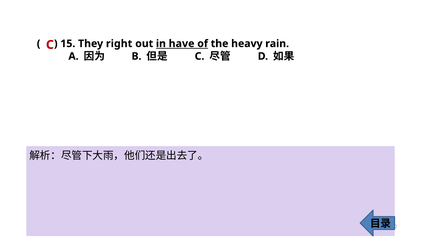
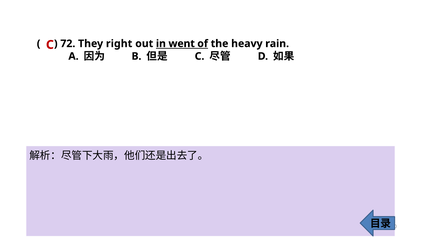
15: 15 -> 72 (68, 44)
have: have -> went (182, 44)
